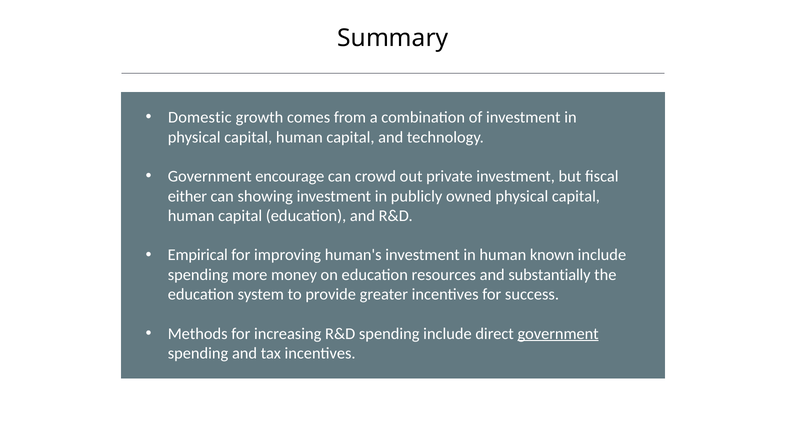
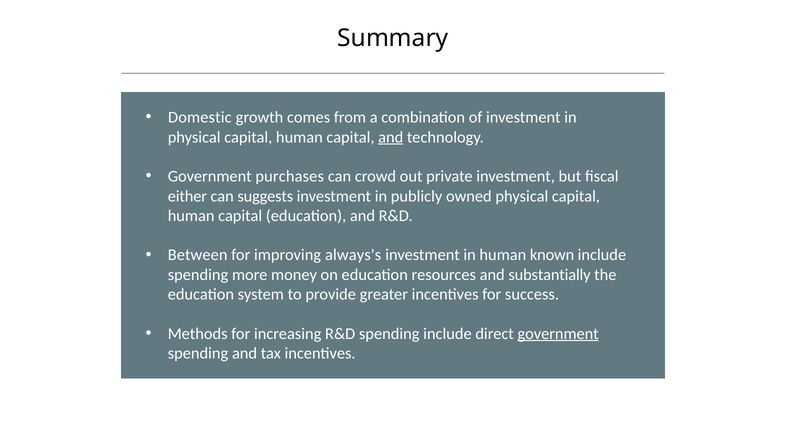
and underline: none -> present (391, 137)
encourage: encourage -> purchases (290, 177)
showing: showing -> suggests (265, 196)
Empirical: Empirical -> Between (198, 255)
human's: human's -> always's (353, 255)
